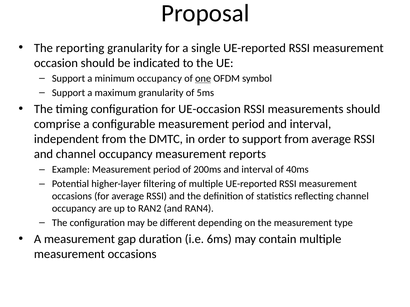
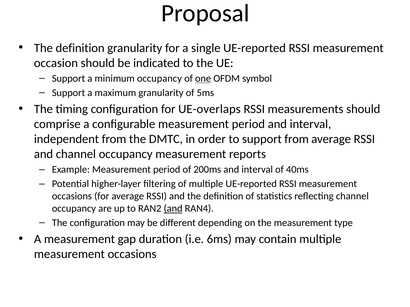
reporting: reporting -> definition (80, 48)
UE-occasion: UE-occasion -> UE-overlaps (209, 109)
and underline: none -> present (173, 209)
